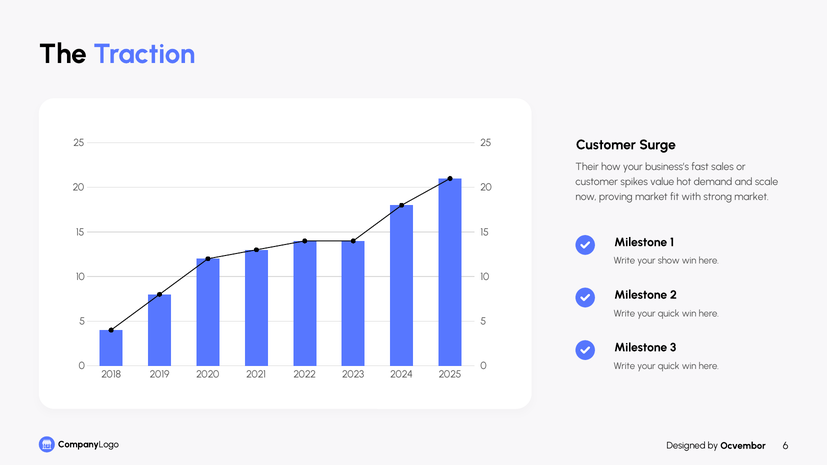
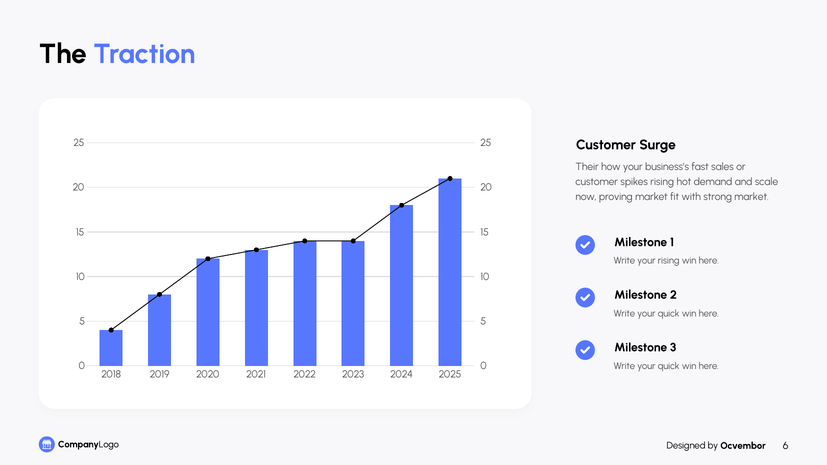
spikes value: value -> rising (662, 182)
your show: show -> rising (669, 261)
